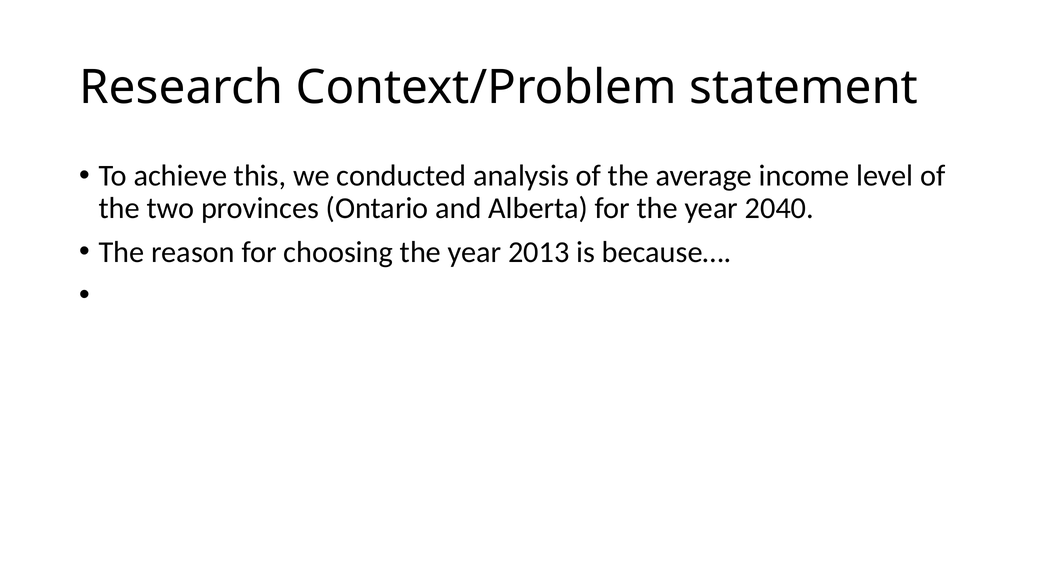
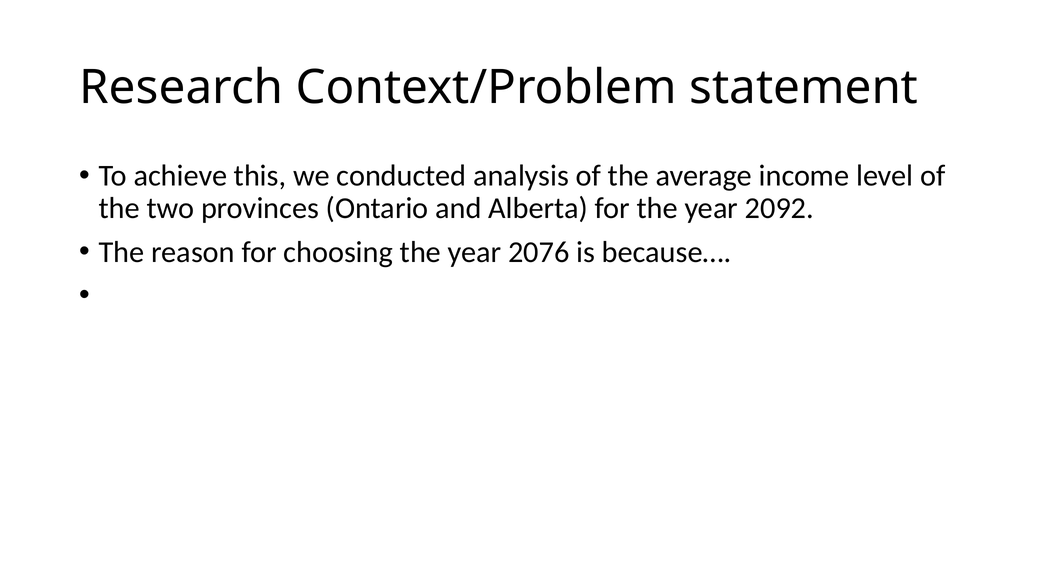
2040: 2040 -> 2092 (779, 208)
2013: 2013 -> 2076 (539, 252)
